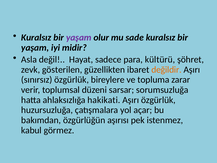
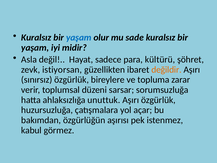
yaşam colour: purple -> blue (79, 37)
gösterilen: gösterilen -> istiyorsan (62, 69)
hakikati: hakikati -> unuttuk (104, 100)
